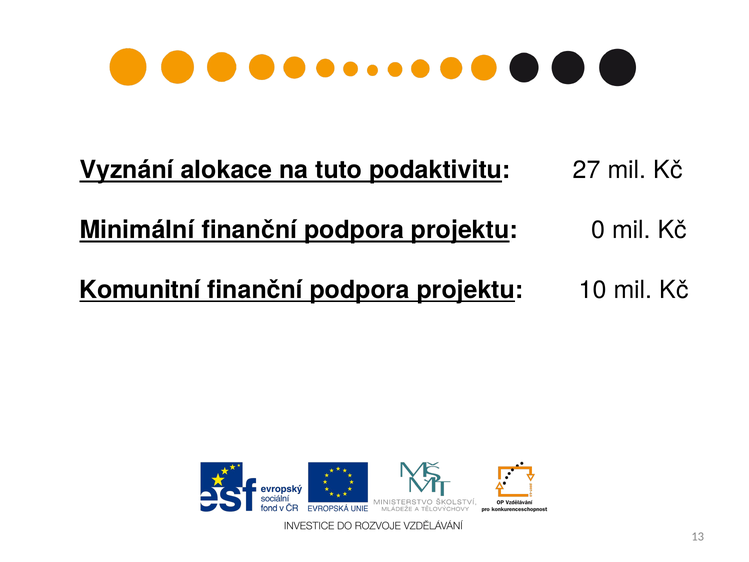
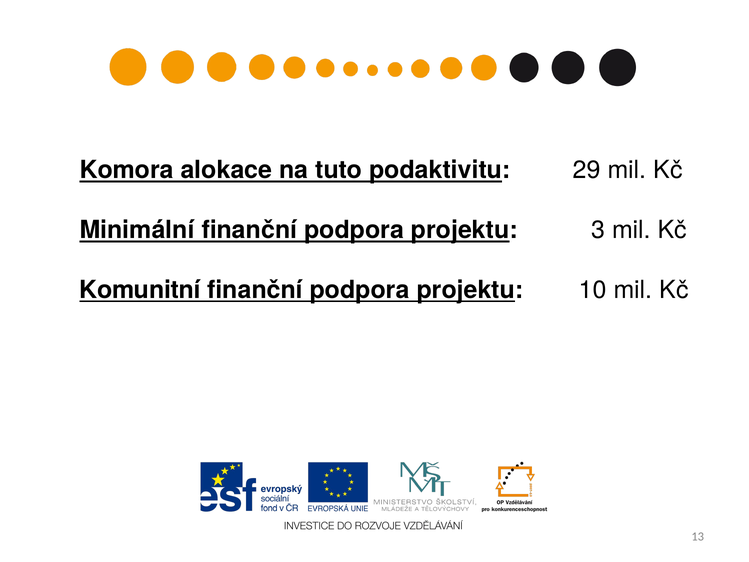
Vyznání: Vyznání -> Komora (127, 170)
27: 27 -> 29 (587, 170)
0: 0 -> 3 (598, 230)
